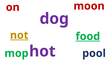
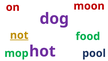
food underline: present -> none (88, 36)
